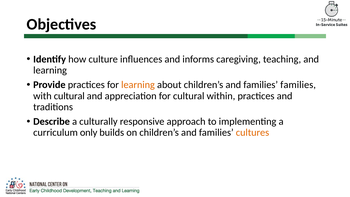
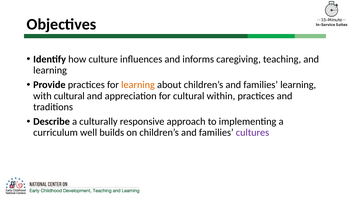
families families: families -> learning (298, 85)
only: only -> well (89, 132)
cultures colour: orange -> purple (252, 132)
